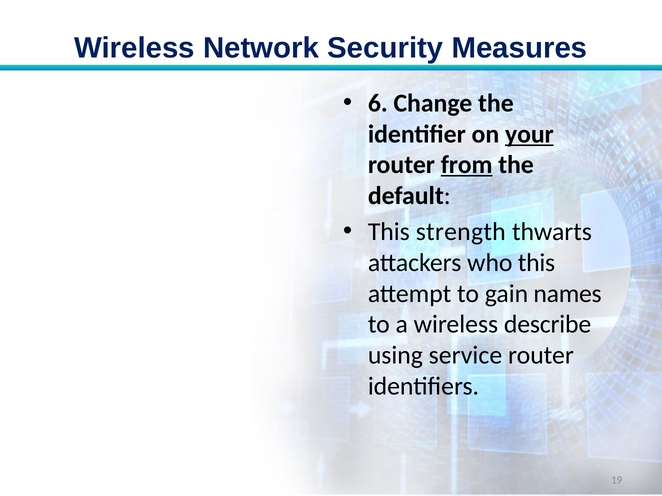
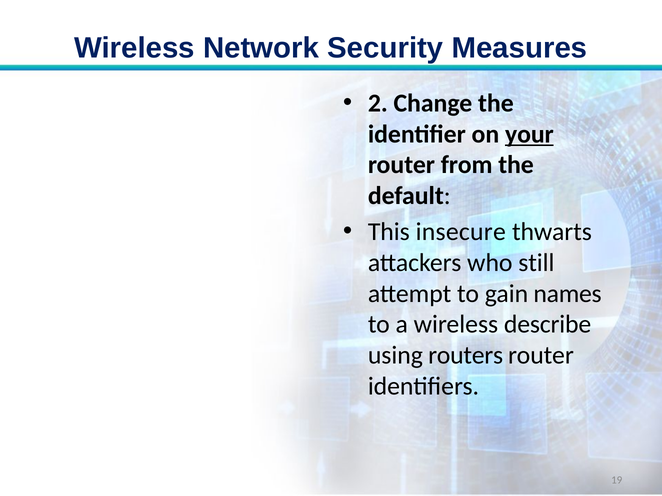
6: 6 -> 2 (378, 103)
from underline: present -> none (467, 165)
strength: strength -> insecure (461, 232)
who this: this -> still (536, 263)
service: service -> routers (466, 356)
